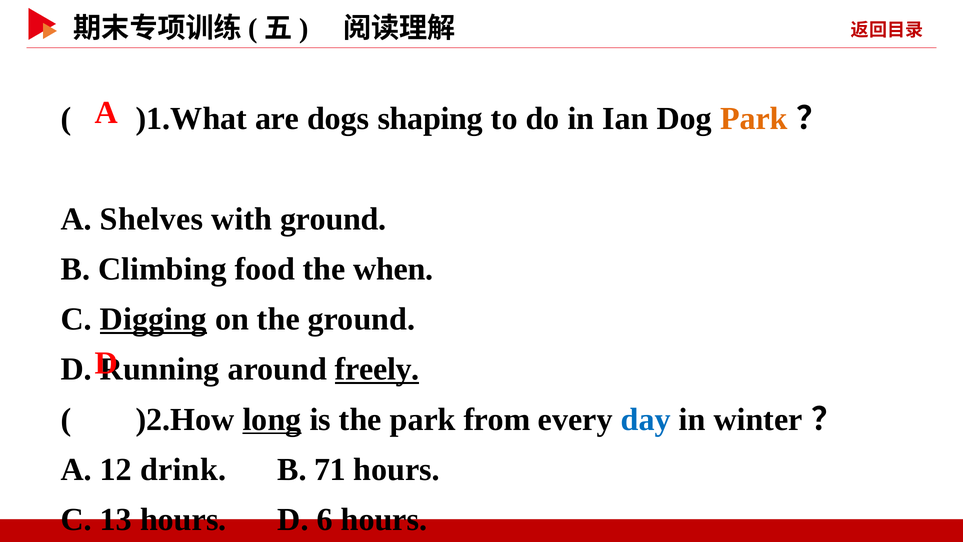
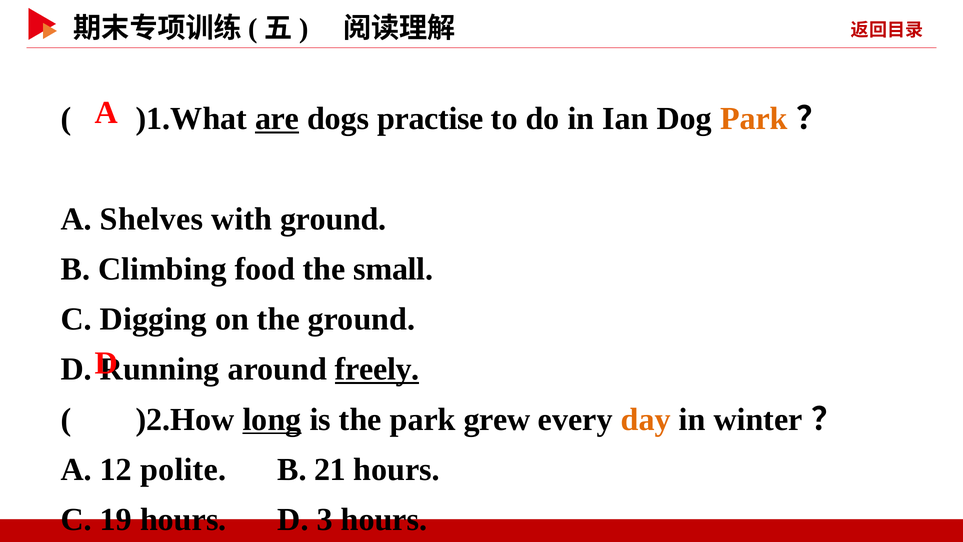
are underline: none -> present (277, 119)
shaping: shaping -> practise (430, 119)
when: when -> small (393, 269)
Digging underline: present -> none (153, 319)
from: from -> grew (497, 419)
day colour: blue -> orange (646, 419)
drink: drink -> polite (183, 469)
71: 71 -> 21 (330, 469)
13: 13 -> 19 (116, 519)
6: 6 -> 3 (325, 519)
